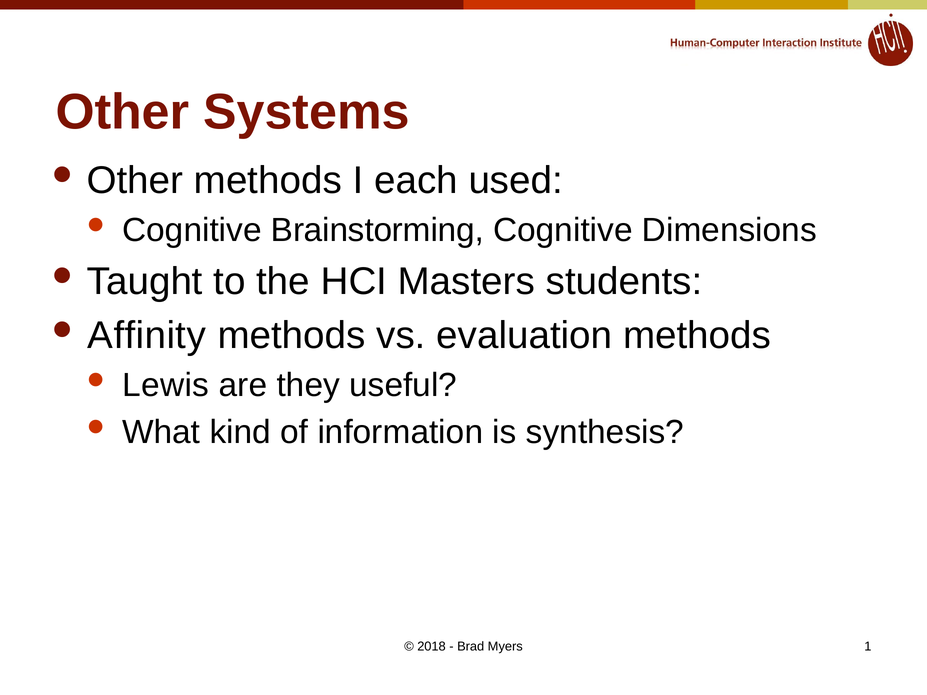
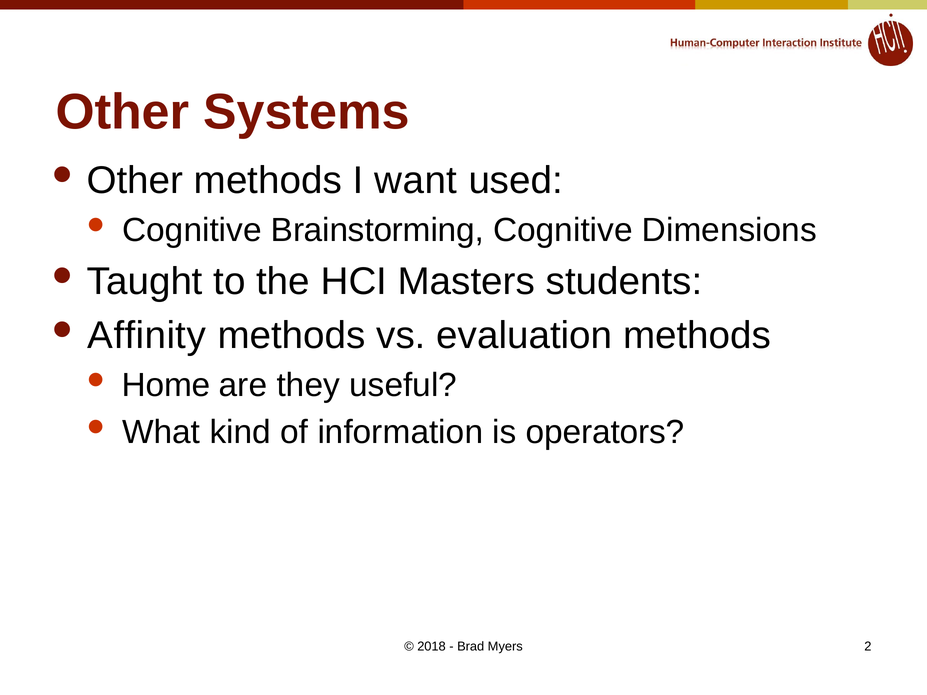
each: each -> want (416, 181)
Lewis: Lewis -> Home (166, 385)
synthesis: synthesis -> operators (605, 432)
1: 1 -> 2 (868, 647)
